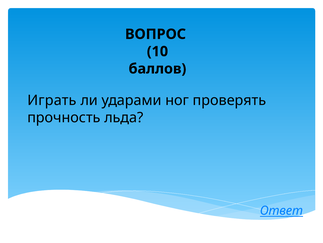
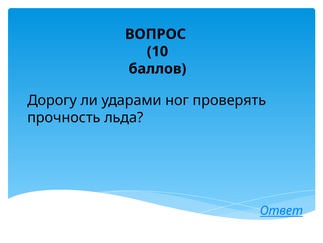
Играть: Играть -> Дорогу (52, 100)
